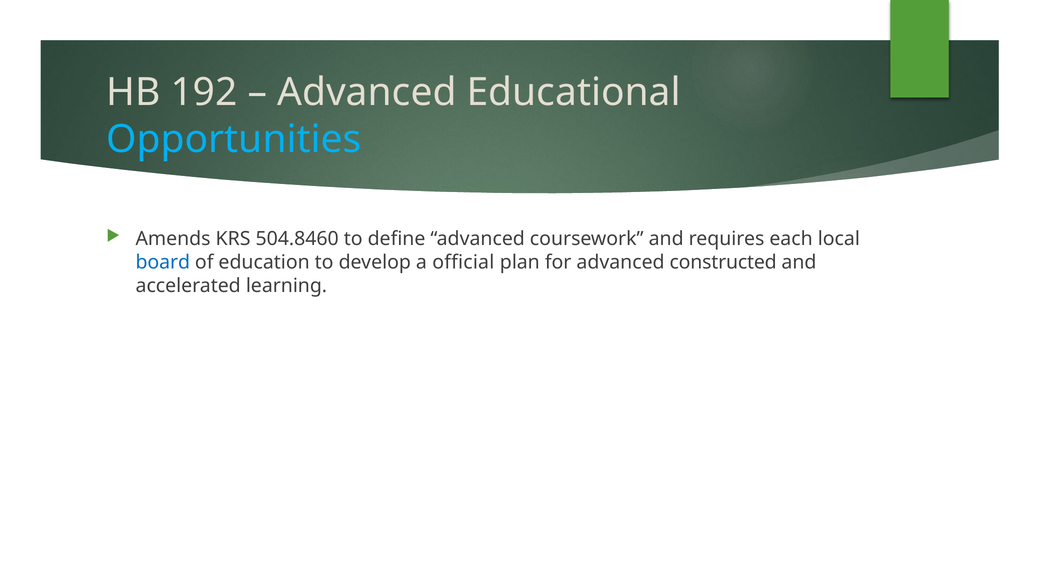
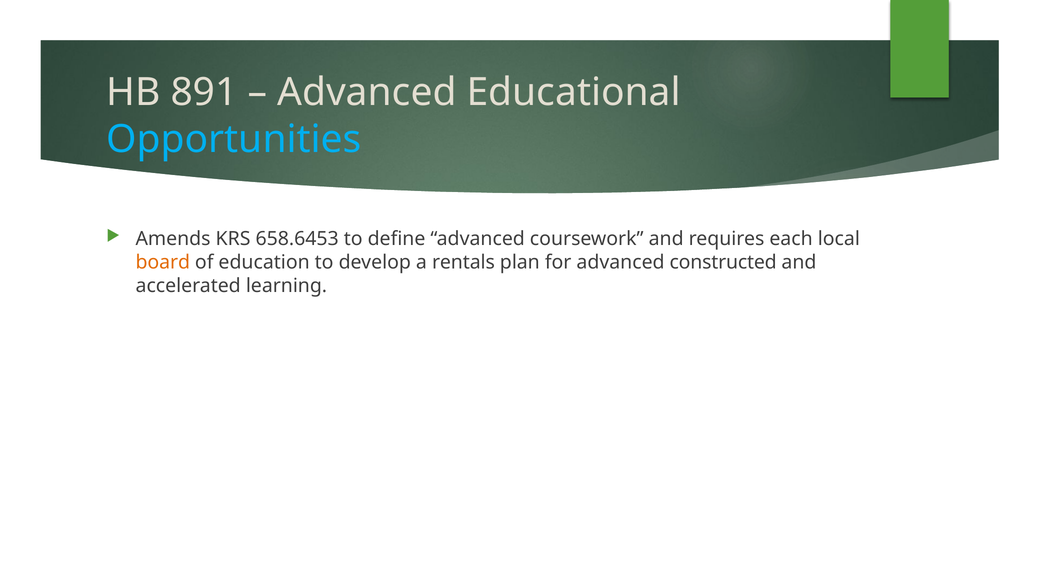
192: 192 -> 891 (204, 93)
504.8460: 504.8460 -> 658.6453 (297, 239)
board colour: blue -> orange (163, 262)
official: official -> rentals (463, 262)
